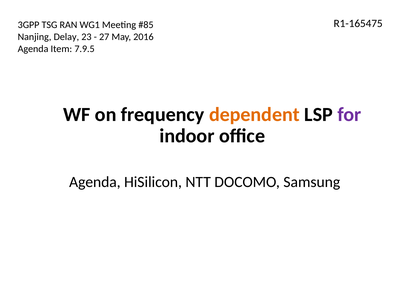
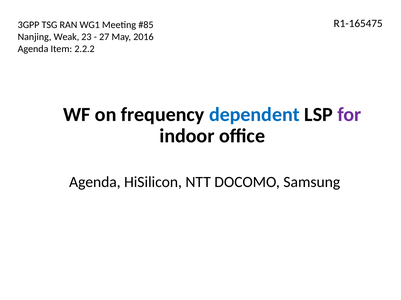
Delay: Delay -> Weak (66, 37)
7.9.5: 7.9.5 -> 2.2.2 (85, 49)
dependent colour: orange -> blue (254, 115)
